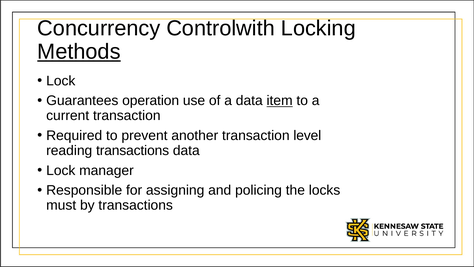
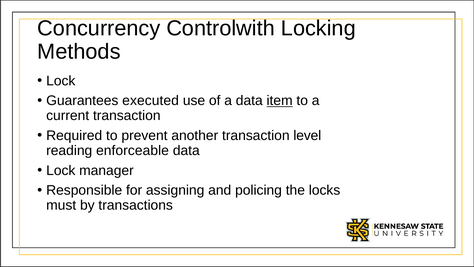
Methods underline: present -> none (79, 52)
operation: operation -> executed (151, 101)
reading transactions: transactions -> enforceable (133, 150)
